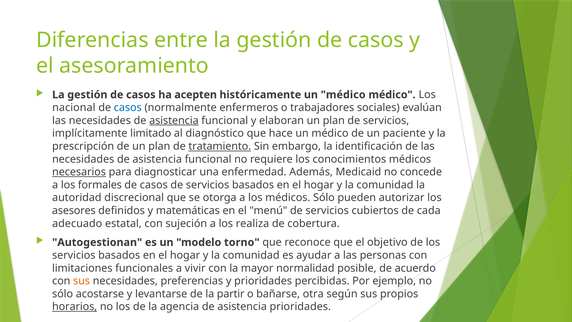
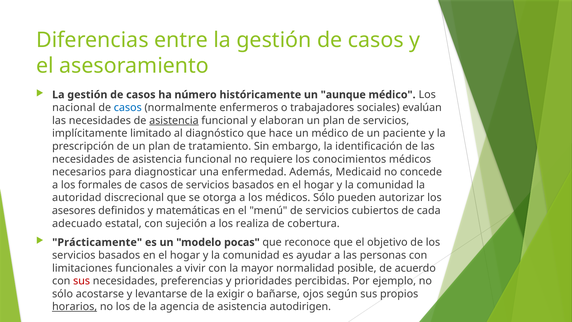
acepten: acepten -> número (196, 95)
históricamente un médico: médico -> aunque (343, 95)
tratamiento underline: present -> none (220, 146)
necesarios underline: present -> none (79, 172)
Autogestionan: Autogestionan -> Prácticamente (97, 242)
torno: torno -> pocas (242, 242)
sus colour: orange -> red (82, 281)
partir: partir -> exigir (231, 294)
otra: otra -> ojos (313, 294)
asistencia prioridades: prioridades -> autodirigen (300, 307)
